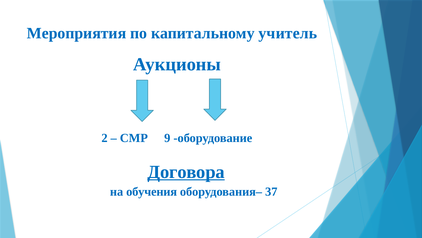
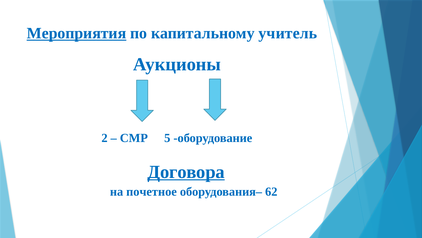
Мероприятия underline: none -> present (77, 33)
9: 9 -> 5 (167, 138)
обучения: обучения -> почетное (152, 191)
37: 37 -> 62 (271, 191)
